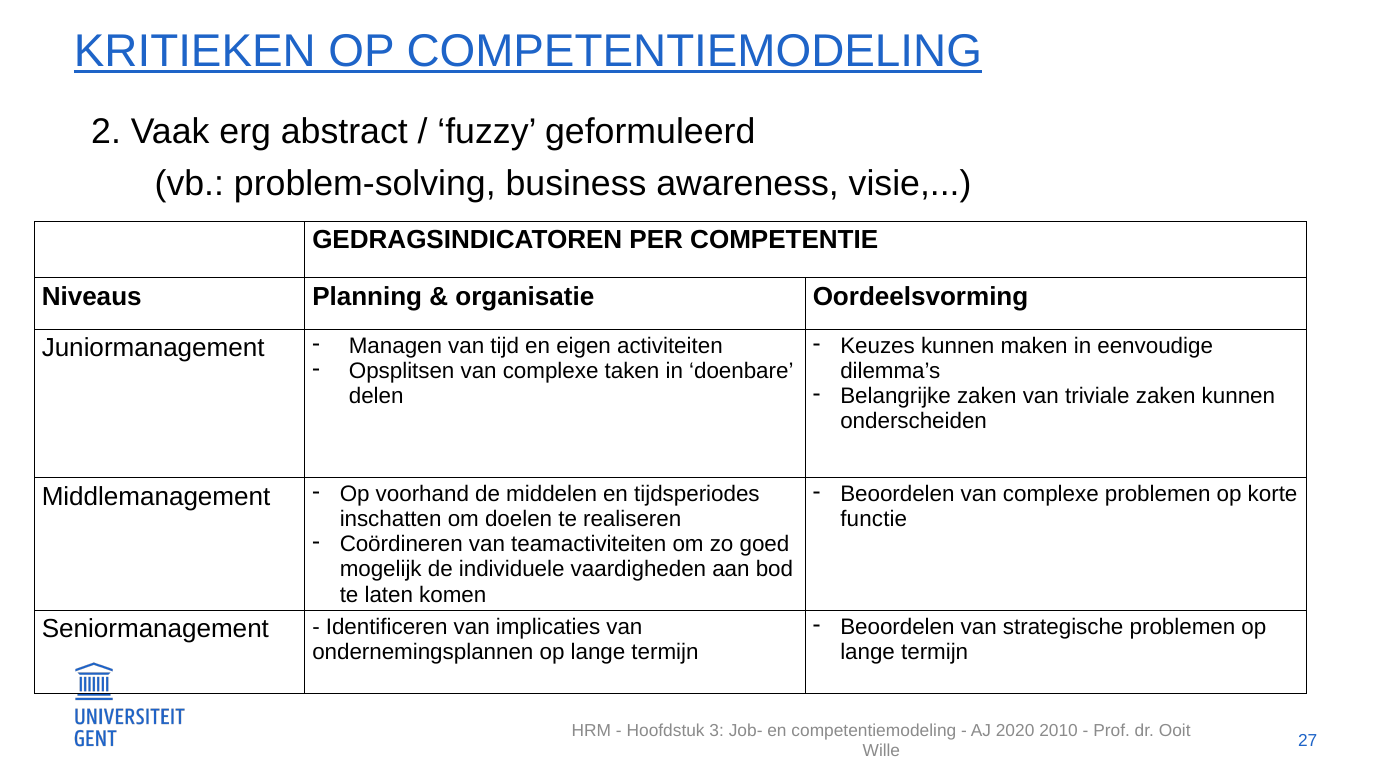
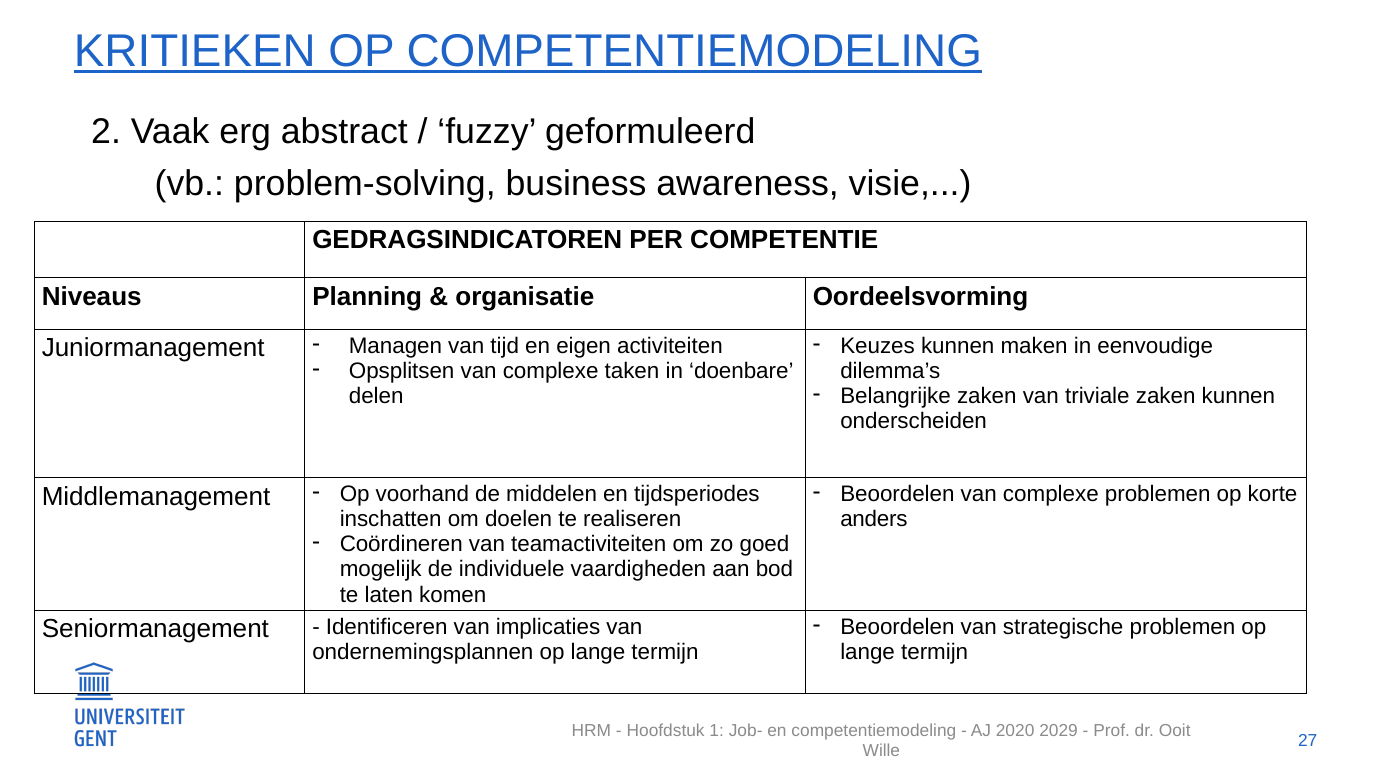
functie: functie -> anders (874, 519)
3: 3 -> 1 (717, 730)
2010: 2010 -> 2029 (1059, 730)
